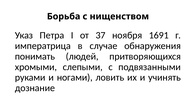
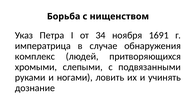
37: 37 -> 34 (101, 35)
понимать: понимать -> комплекс (35, 56)
